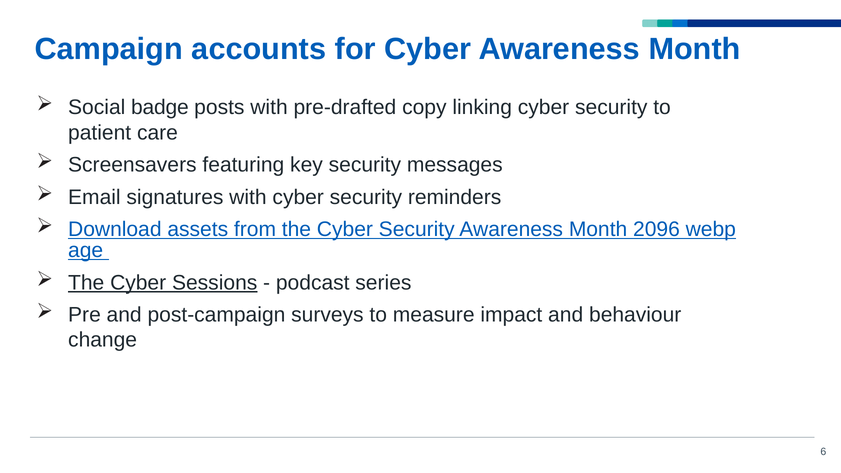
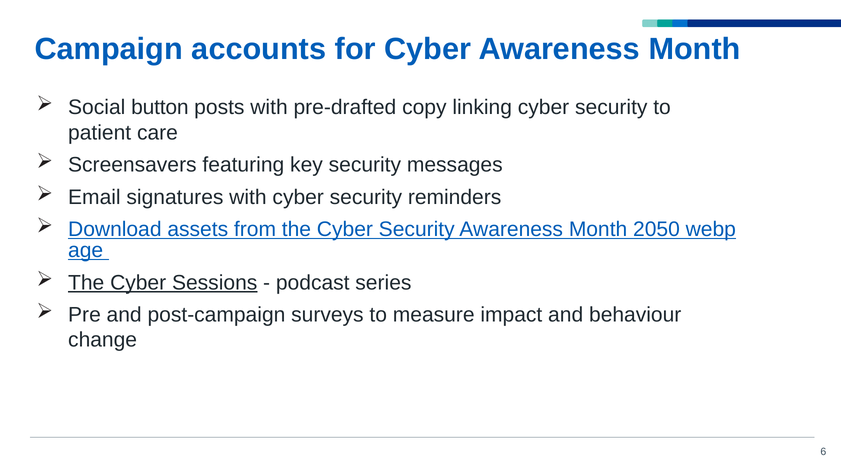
badge: badge -> button (160, 107)
2096: 2096 -> 2050 (656, 229)
